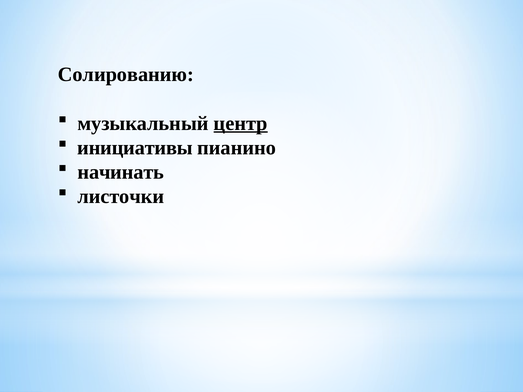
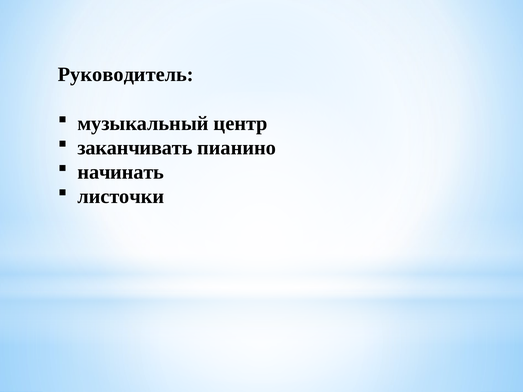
Солированию: Солированию -> Руководитель (126, 75)
центр underline: present -> none (241, 123)
инициативы: инициативы -> заканчивать (135, 148)
